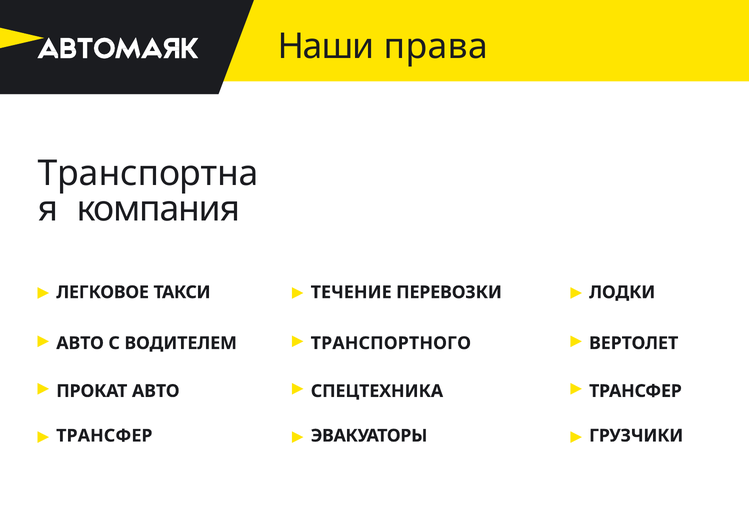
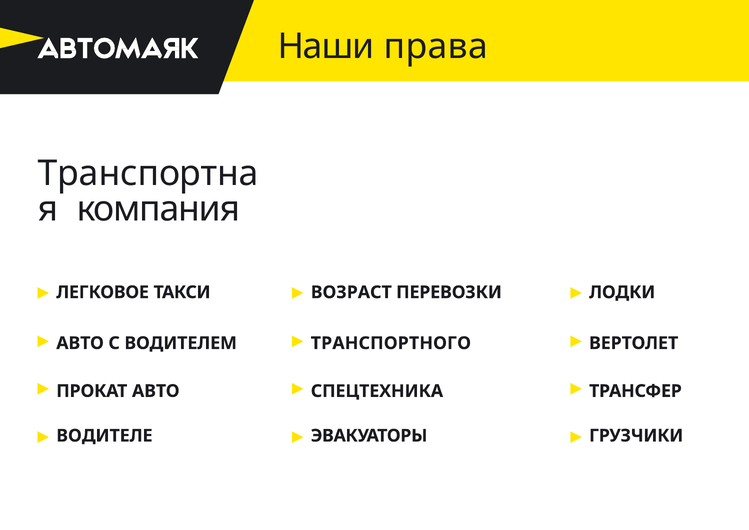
ТЕЧЕНИЕ: ТЕЧЕНИЕ -> ВОЗРАСТ (351, 292)
ТРАНСФЕР: ТРАНСФЕР -> ВОДИТЕЛЕ (104, 435)
